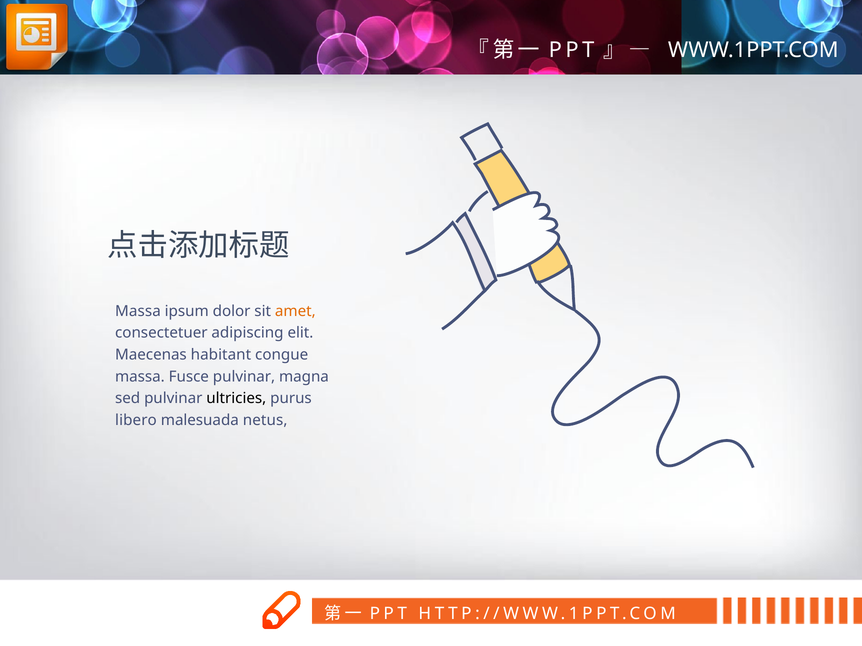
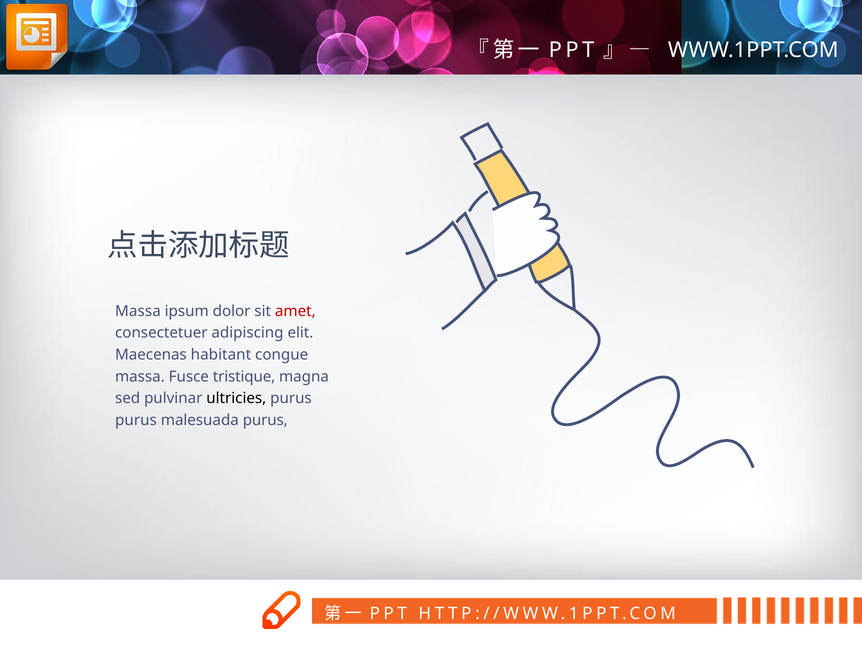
amet colour: orange -> red (295, 311)
Fusce pulvinar: pulvinar -> tristique (244, 377)
libero: libero -> purus (136, 421)
malesuada netus: netus -> purus (265, 421)
